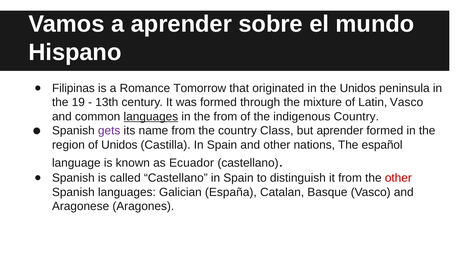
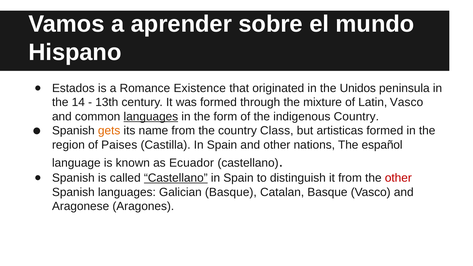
Filipinas: Filipinas -> Estados (73, 88)
Tomorrow: Tomorrow -> Existence (200, 88)
19: 19 -> 14 (78, 102)
the from: from -> form (225, 117)
gets colour: purple -> orange (109, 131)
but aprender: aprender -> artisticas (340, 131)
of Unidos: Unidos -> Paises (119, 145)
Castellano underline: none -> present (176, 178)
Galician España: España -> Basque (231, 192)
